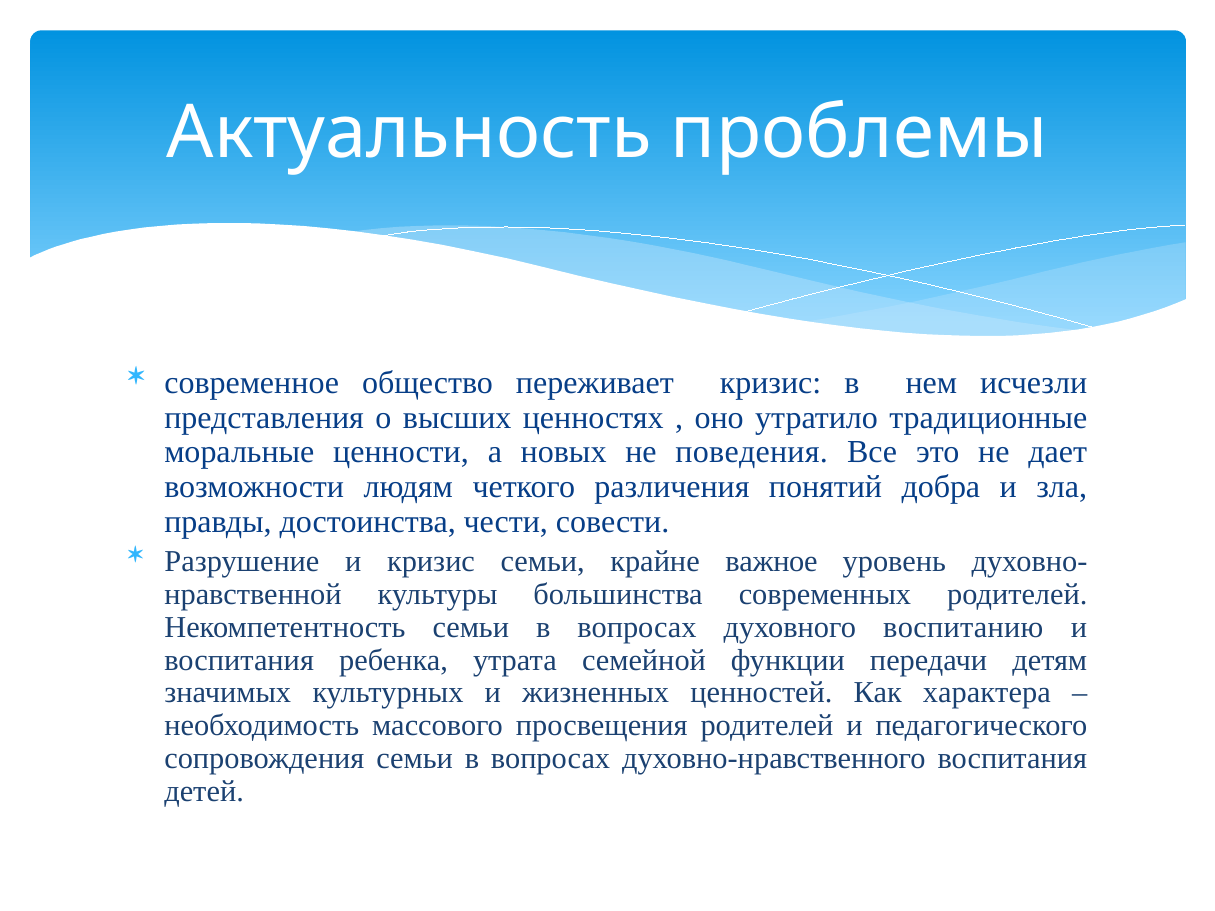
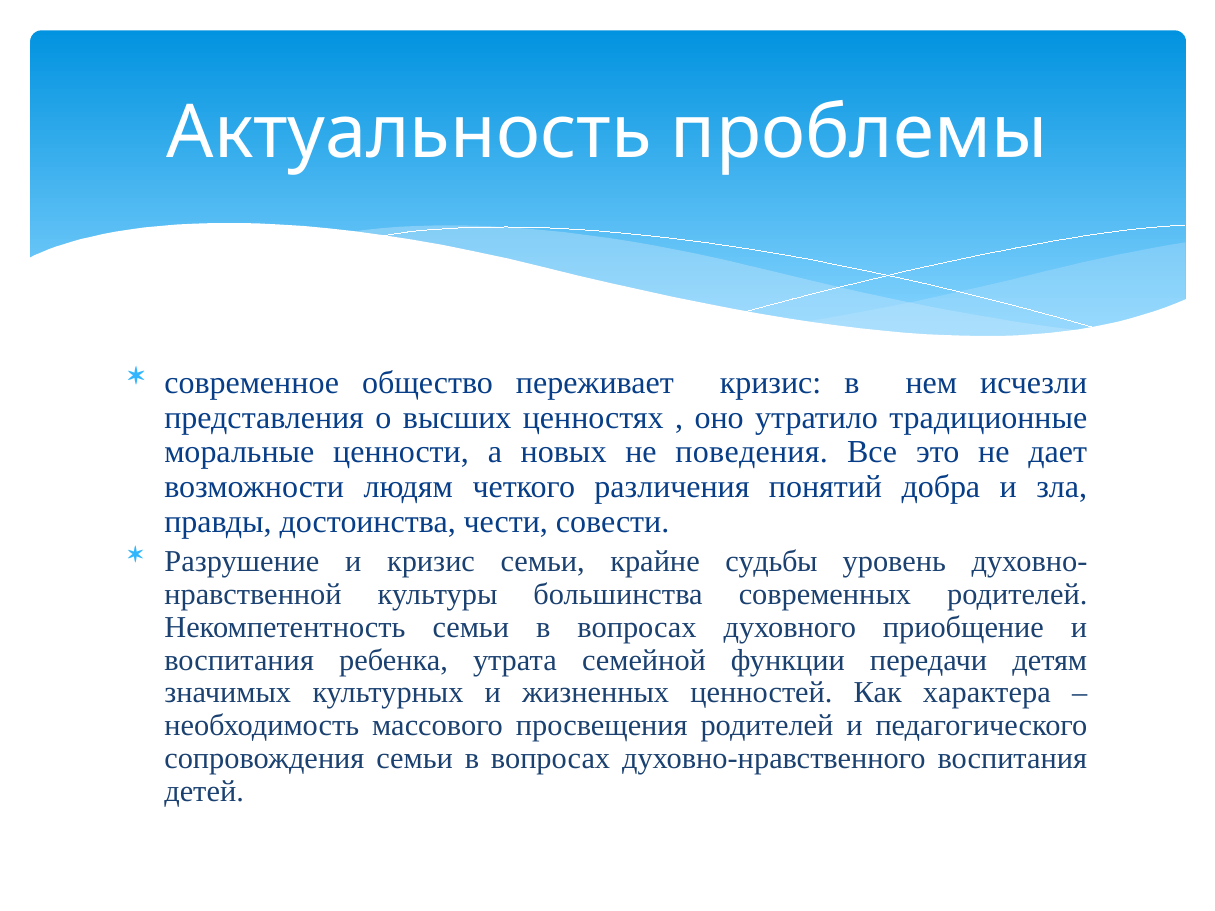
важное: важное -> судьбы (771, 562)
воспитанию: воспитанию -> приобщение (963, 627)
